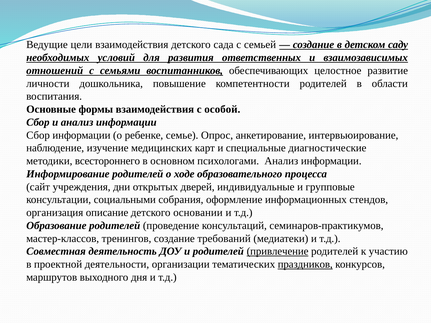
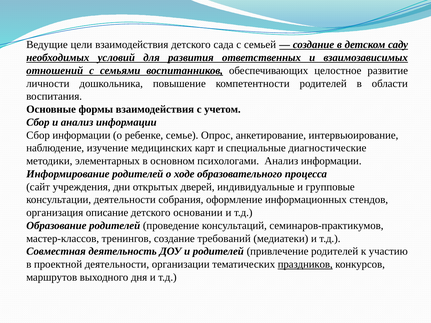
особой: особой -> учетом (222, 109)
всестороннего: всестороннего -> элементарных (107, 161)
консультации социальными: социальными -> деятельности (125, 200)
привлечение underline: present -> none (278, 252)
